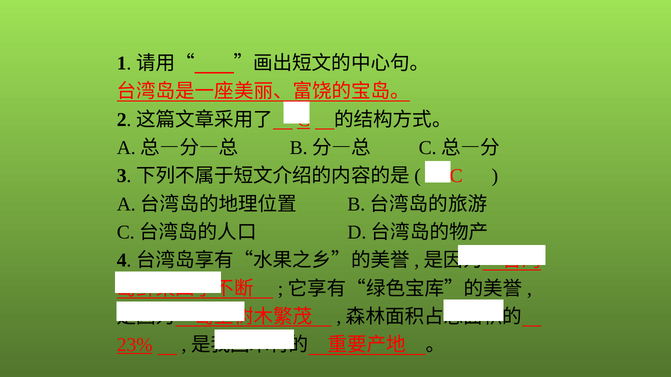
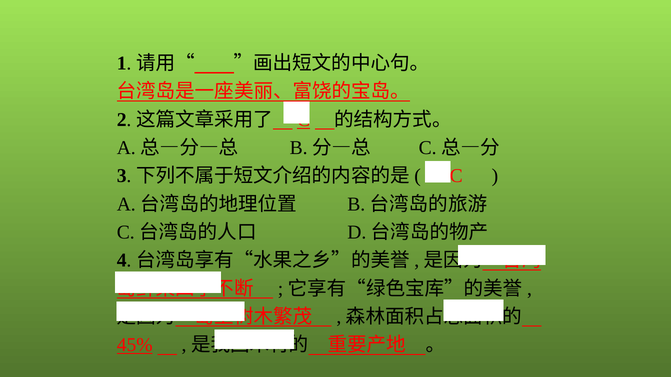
23%: 23% -> 45% (135, 345)
